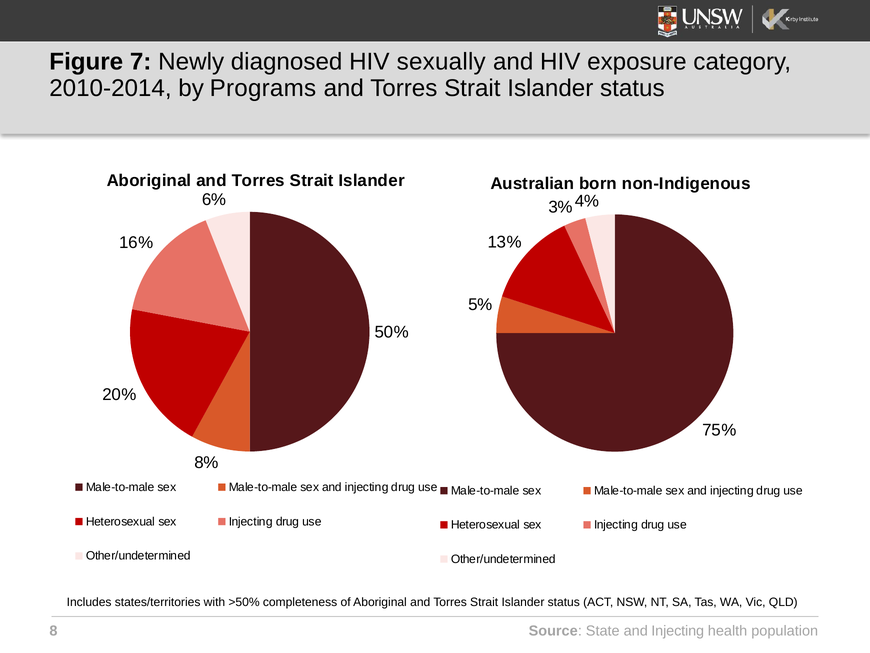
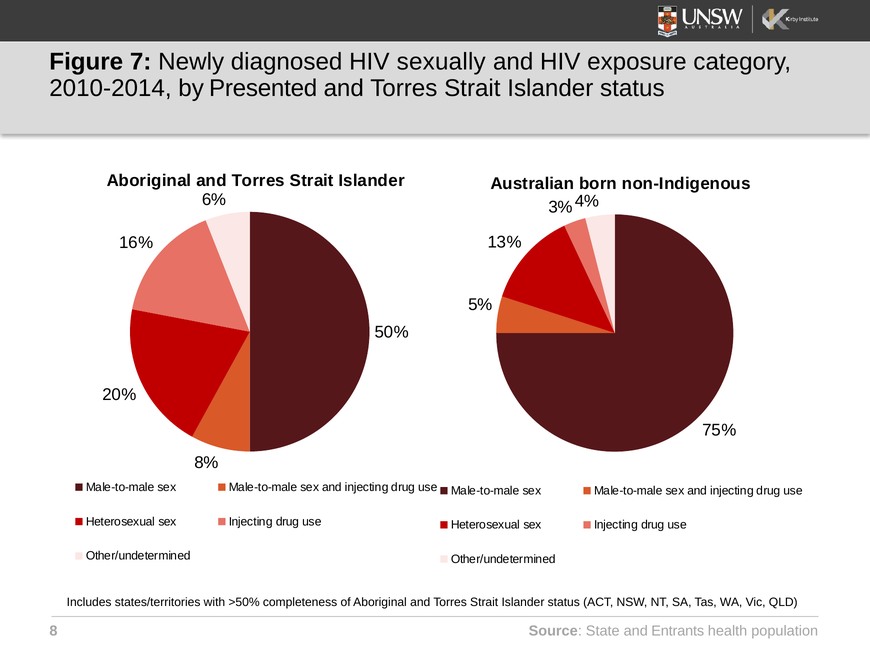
Programs: Programs -> Presented (263, 88)
State and Injecting: Injecting -> Entrants (678, 631)
